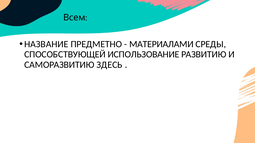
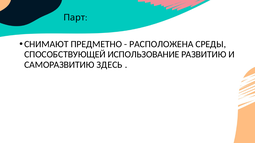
Всем: Всем -> Парт (74, 18)
НАЗВАНИЕ: НАЗВАНИЕ -> СНИМАЮТ (46, 44)
МАТЕРИАЛАМИ: МАТЕРИАЛАМИ -> РАСПОЛОЖЕНА (161, 44)
